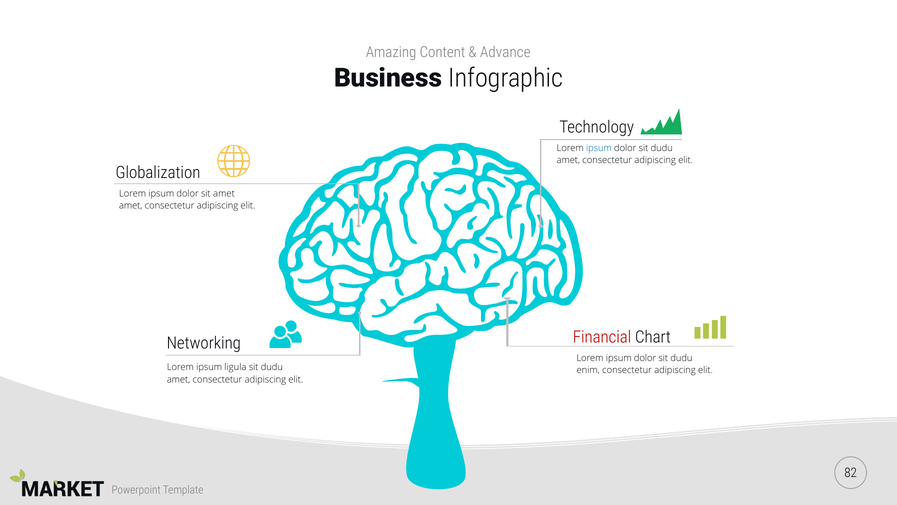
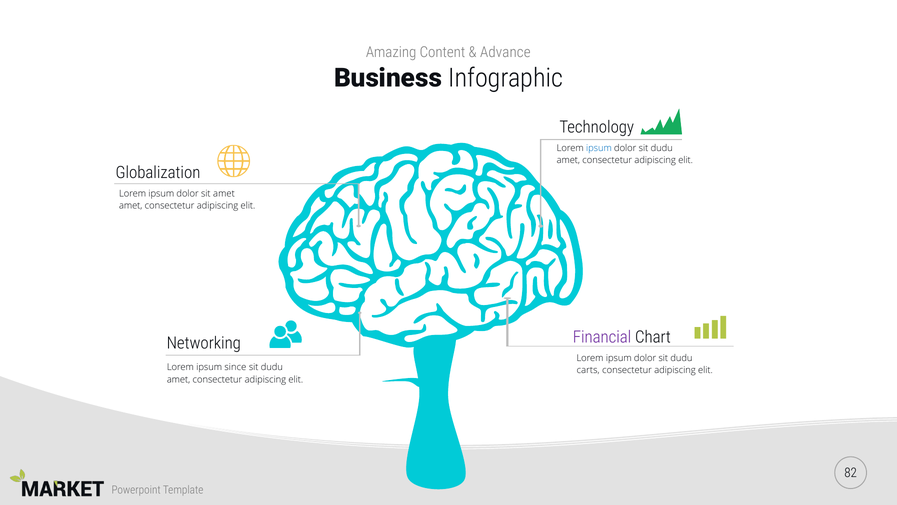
Financial colour: red -> purple (602, 337)
ligula: ligula -> since (235, 367)
enim: enim -> carts (588, 370)
